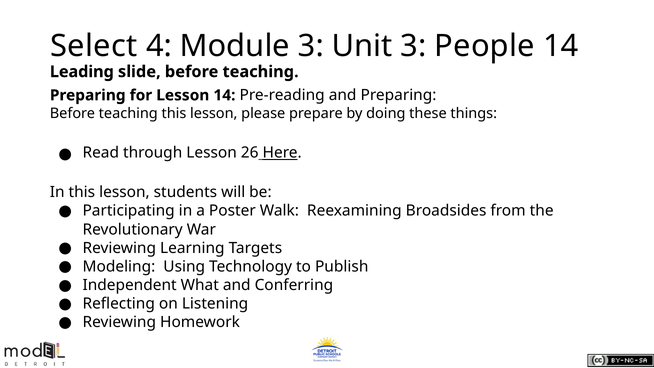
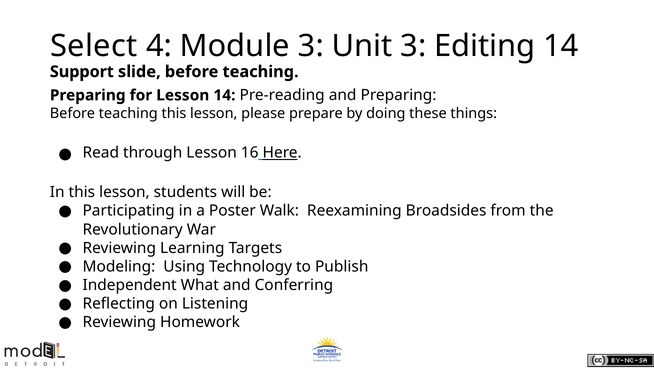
People: People -> Editing (485, 46)
Leading: Leading -> Support (82, 72)
26: 26 -> 16 (250, 153)
